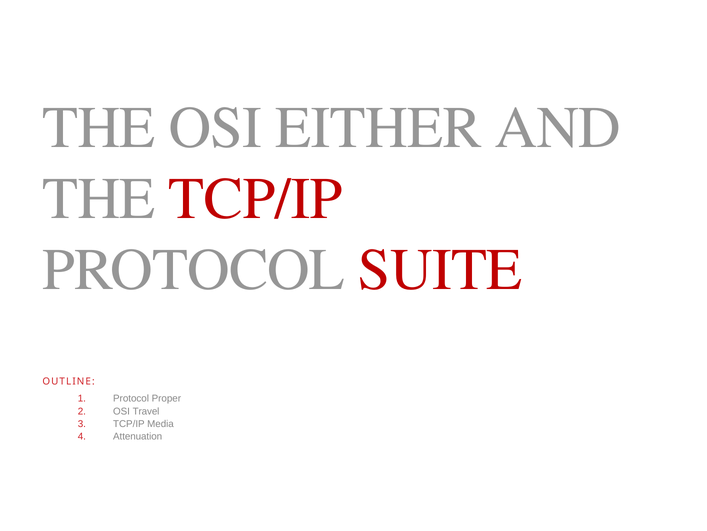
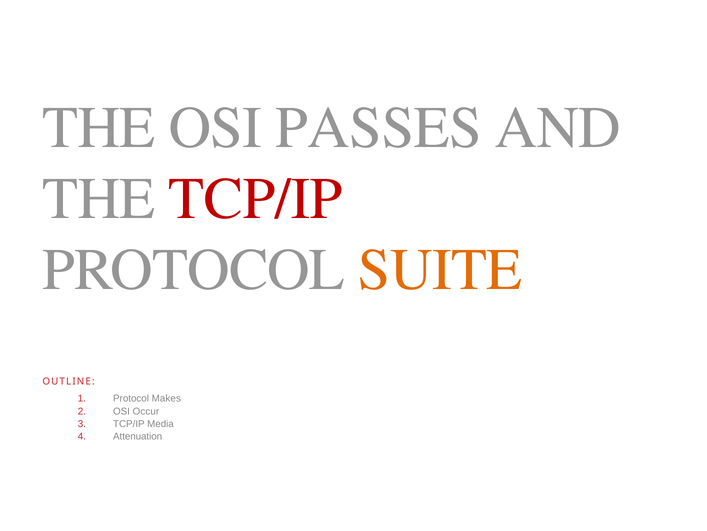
EITHER: EITHER -> PASSES (379, 128)
SUITE colour: red -> orange (440, 269)
Proper: Proper -> Makes (166, 398)
Travel: Travel -> Occur (146, 411)
